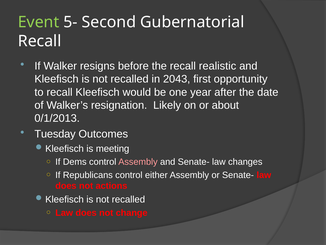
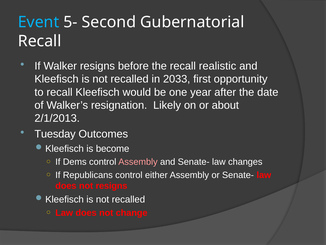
Event colour: light green -> light blue (39, 22)
2043: 2043 -> 2033 (177, 79)
0/1/2013: 0/1/2013 -> 2/1/2013 (57, 118)
meeting: meeting -> become (113, 148)
not actions: actions -> resigns (112, 186)
